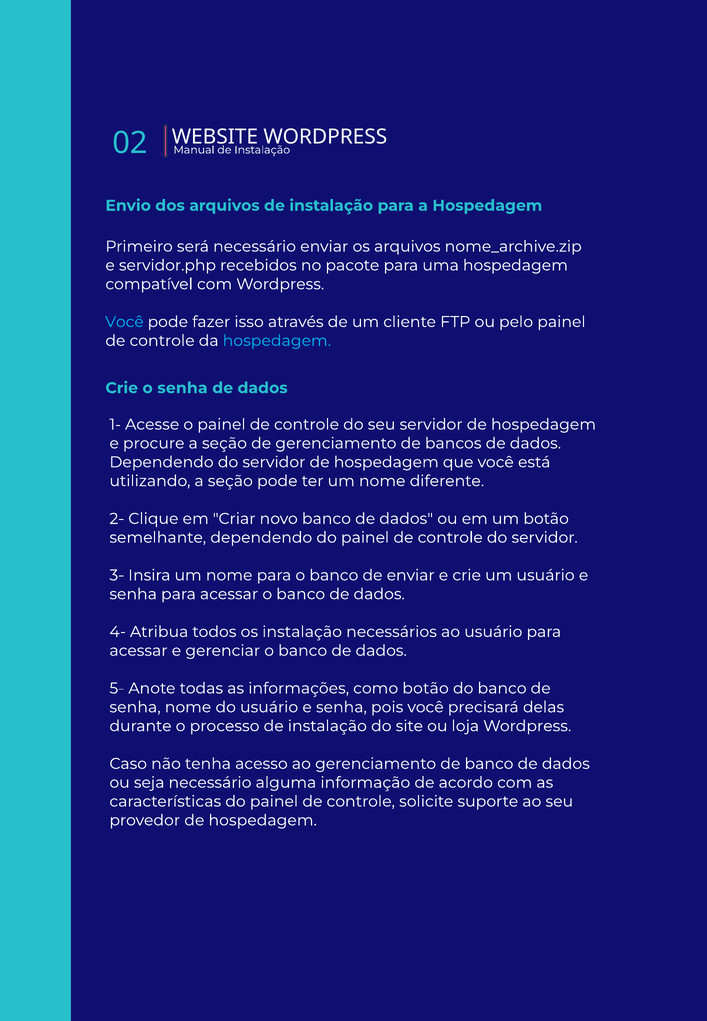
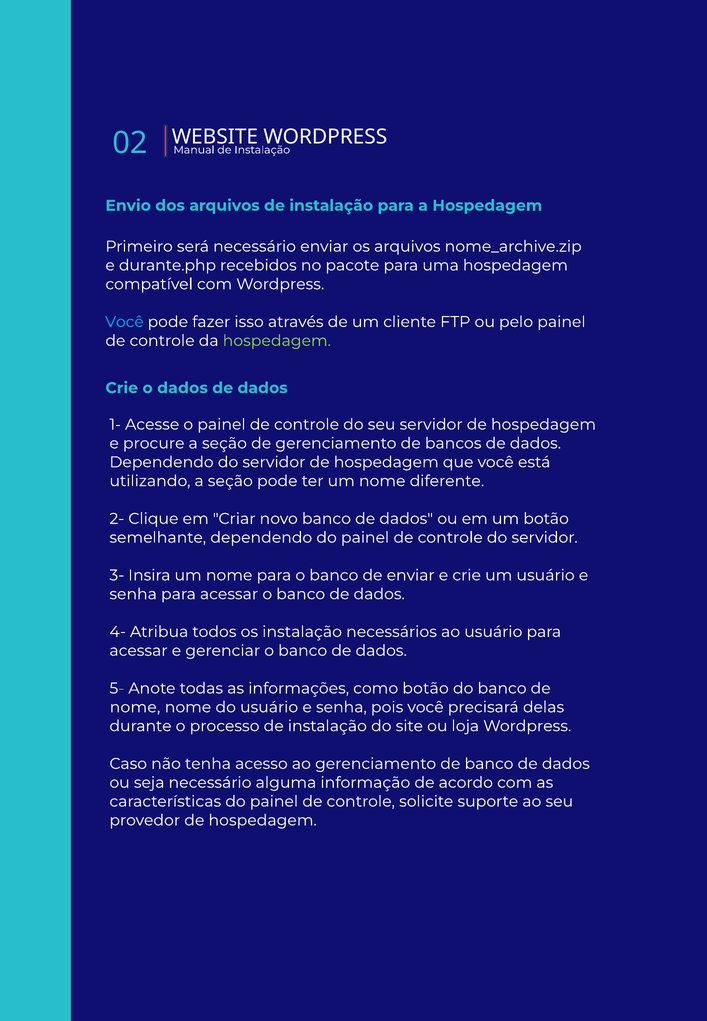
servidor.php: servidor.php -> durante.php (167, 265)
hospedagem colour: light blue -> light green (277, 341)
o senha: senha -> dados (183, 388)
senha: senha -> nome (135, 707)
